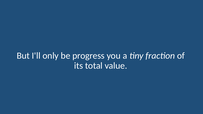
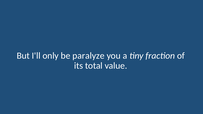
progress: progress -> paralyze (88, 56)
